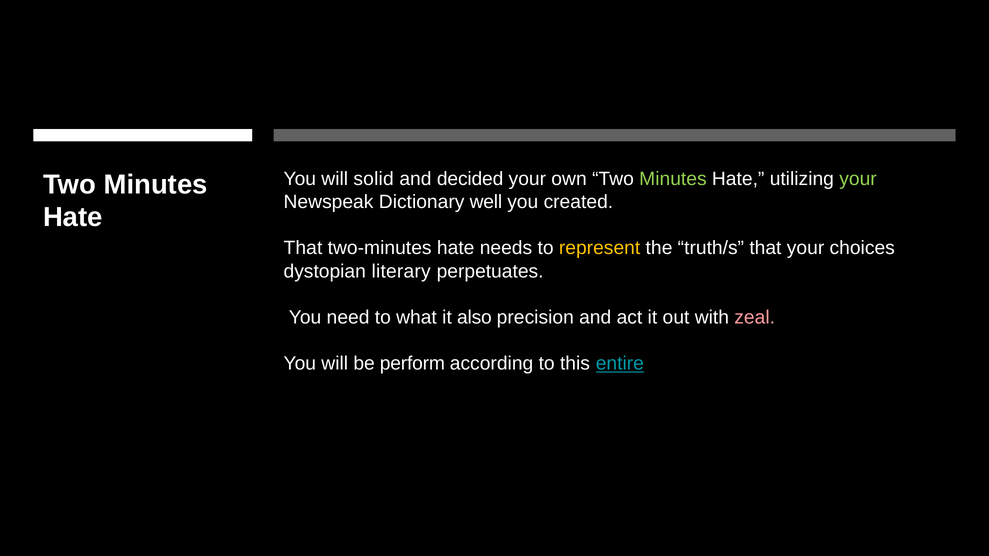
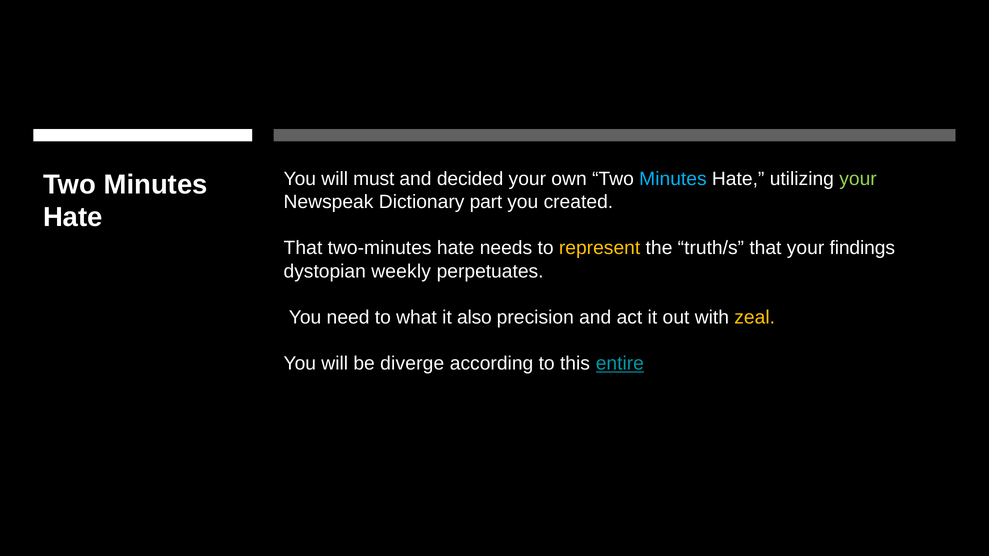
solid: solid -> must (374, 179)
Minutes colour: light green -> light blue (673, 179)
well: well -> part (486, 202)
choices: choices -> findings (862, 248)
literary: literary -> weekly (401, 271)
zeal colour: pink -> yellow (755, 318)
perform: perform -> diverge (412, 364)
